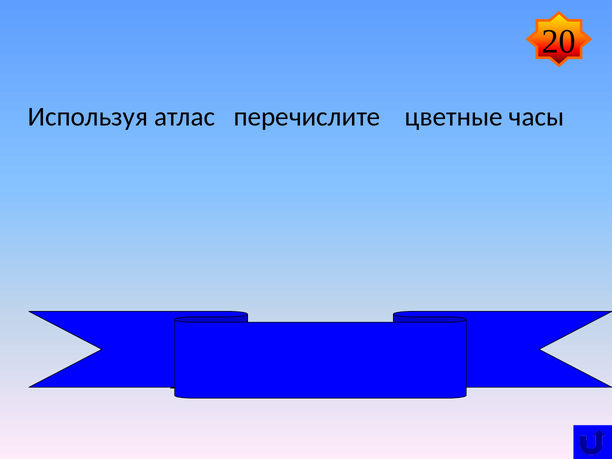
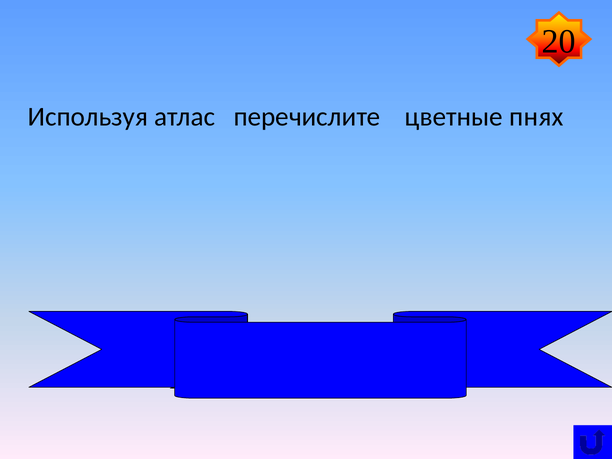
часы: часы -> пнях (536, 117)
